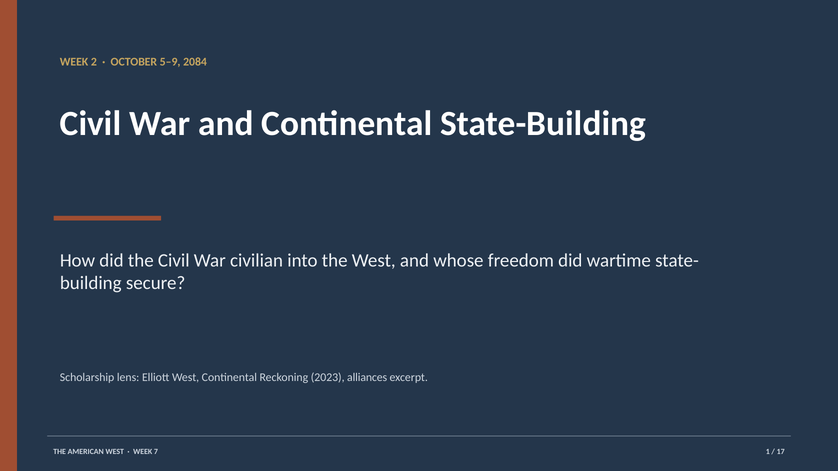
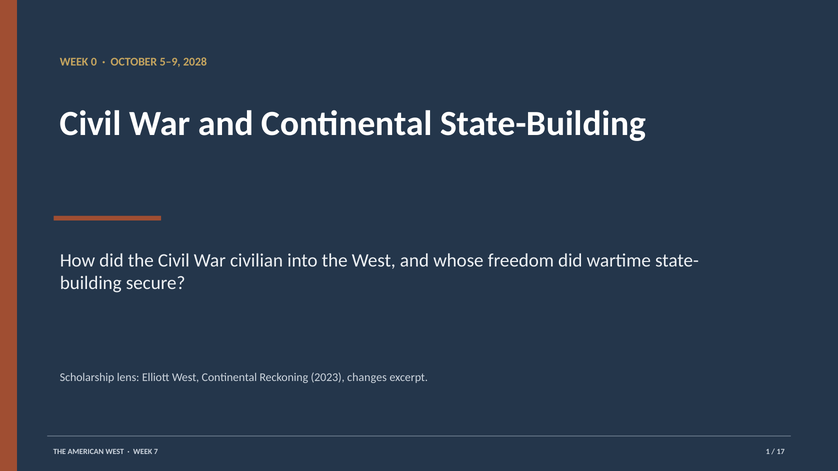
2: 2 -> 0 (94, 62)
2084: 2084 -> 2028 (195, 62)
alliances: alliances -> changes (367, 378)
